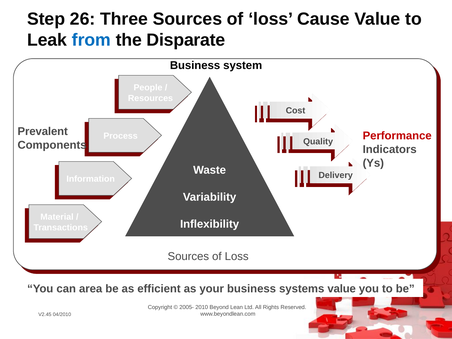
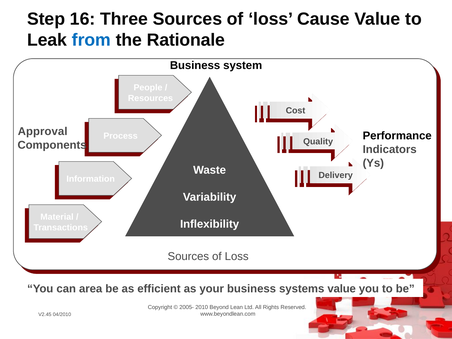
26: 26 -> 16 (83, 19)
Disparate: Disparate -> Rationale (186, 40)
Prevalent: Prevalent -> Approval (43, 132)
Performance colour: red -> black (397, 136)
